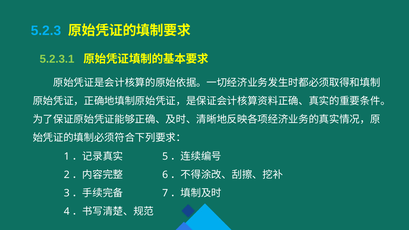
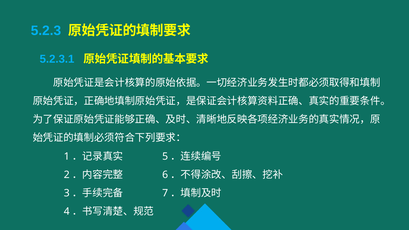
5.2.3.1 colour: light green -> light blue (57, 59)
